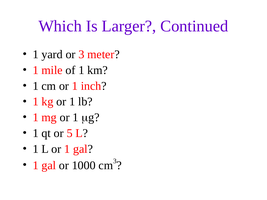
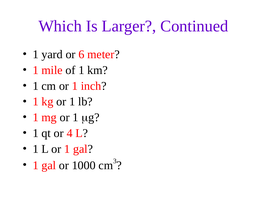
or 3: 3 -> 6 (81, 54)
5: 5 -> 4 (70, 133)
